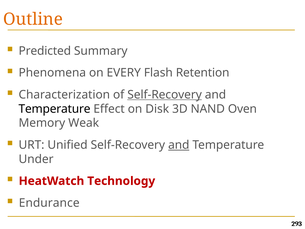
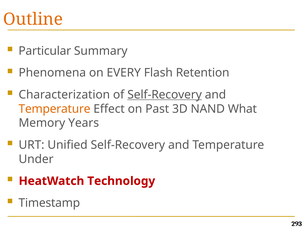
Predicted: Predicted -> Particular (45, 51)
Temperature colour: black -> orange (55, 109)
Disk: Disk -> Past (157, 109)
Oven: Oven -> What (242, 109)
Weak: Weak -> Years (84, 123)
and underline: present -> none (179, 145)
Endurance: Endurance -> Timestamp (49, 203)
